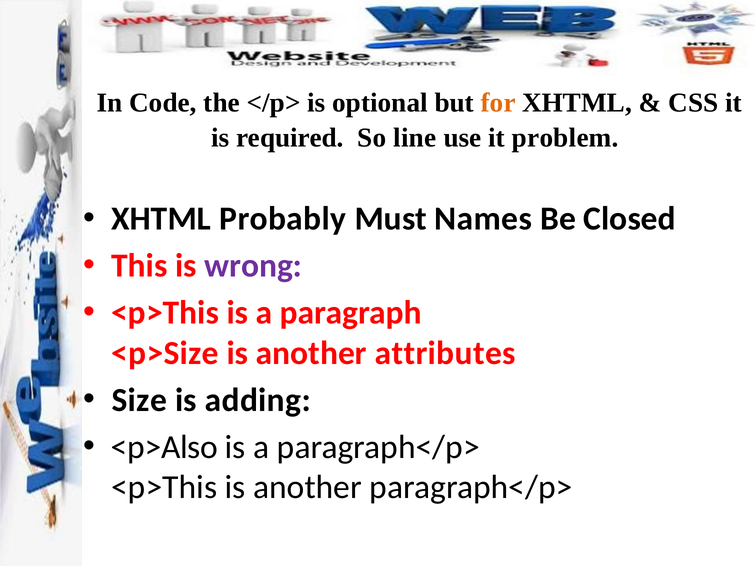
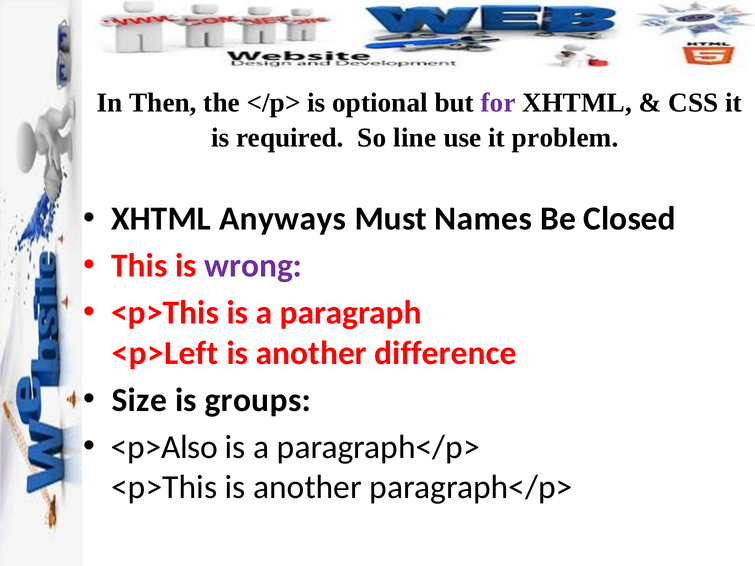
Code: Code -> Then (163, 103)
for colour: orange -> purple (498, 103)
Probably: Probably -> Anyways (283, 219)
<p>Size: <p>Size -> <p>Left (165, 353)
attributes: attributes -> difference (445, 353)
adding: adding -> groups (258, 400)
